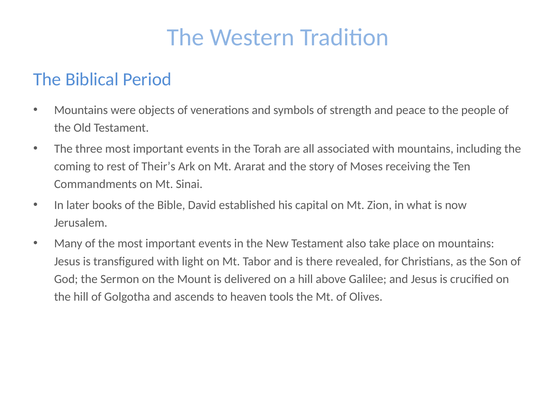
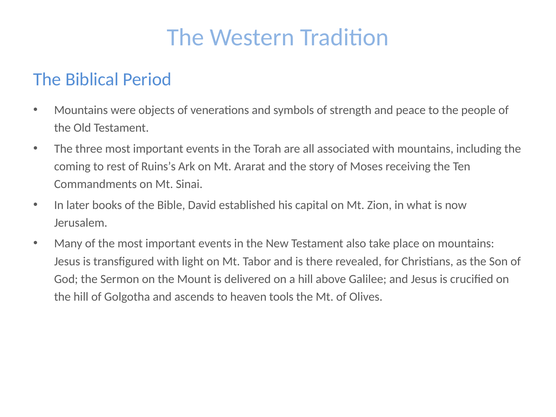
Their’s: Their’s -> Ruins’s (158, 166)
